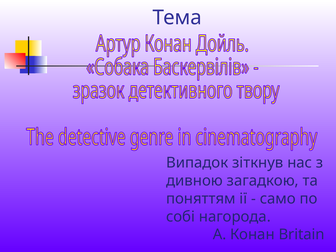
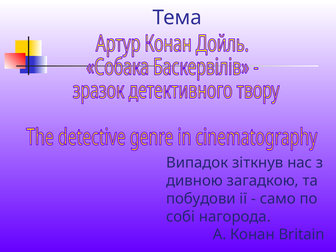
поняттям: поняттям -> побудови (201, 199)
